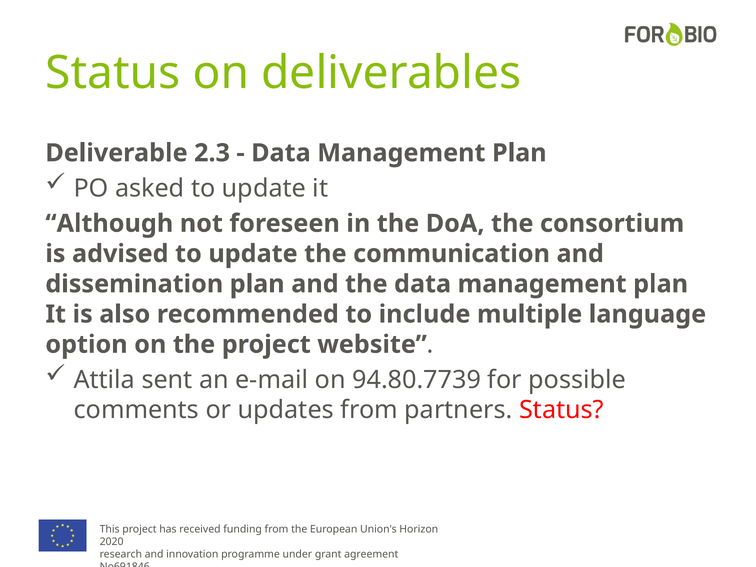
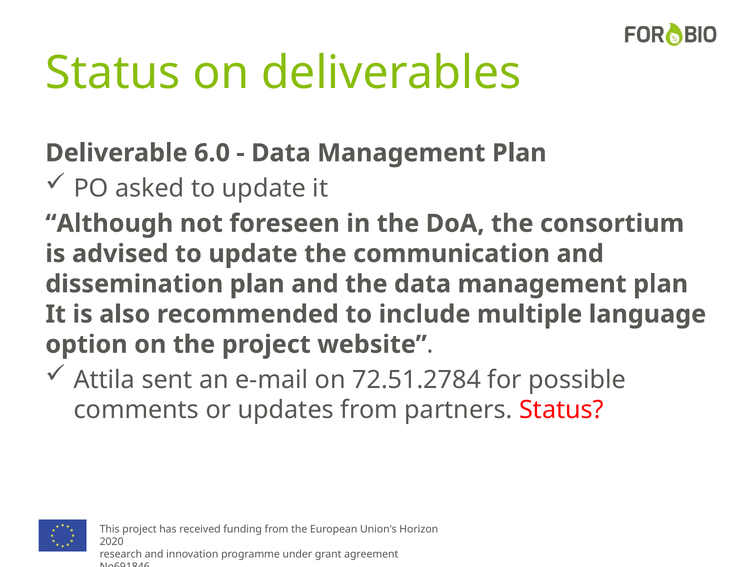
2.3: 2.3 -> 6.0 (212, 153)
94.80.7739: 94.80.7739 -> 72.51.2784 (417, 380)
